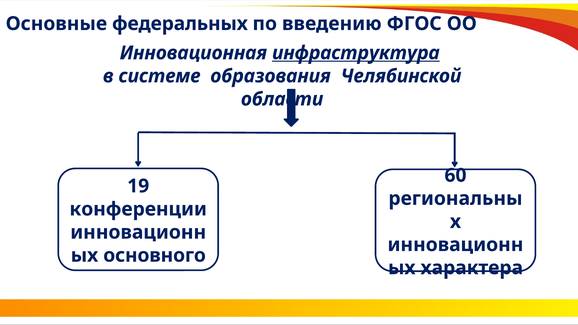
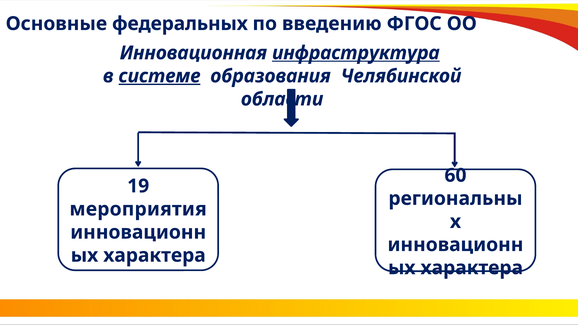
системе underline: none -> present (159, 76)
конференции: конференции -> мероприятия (138, 209)
основного: основного -> характера (154, 255)
